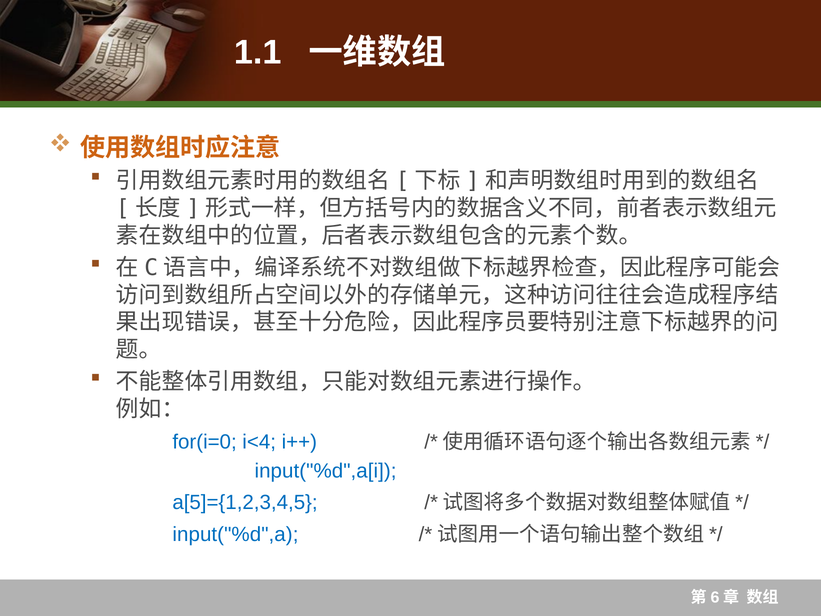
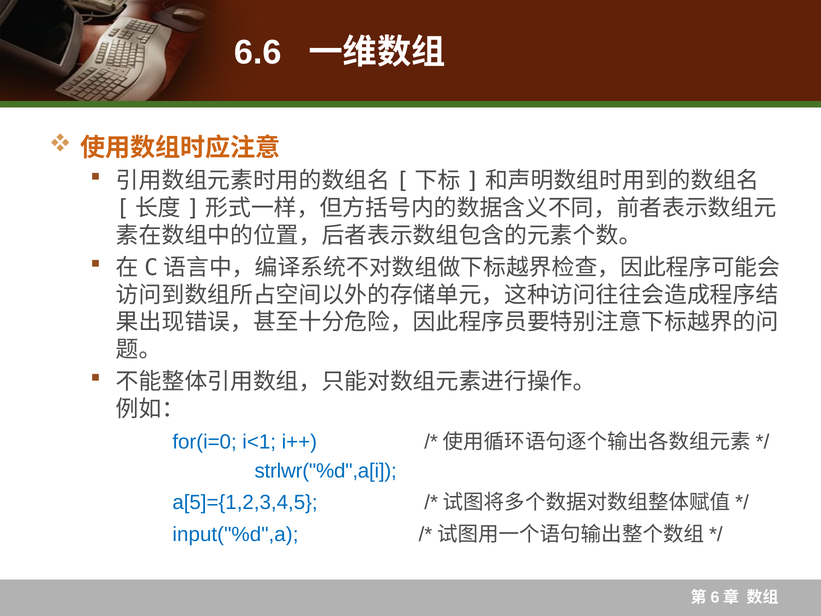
1.1: 1.1 -> 6.6 (258, 52)
i<4: i<4 -> i<1 (259, 442)
input("%d",a[i: input("%d",a[i -> strlwr("%d",a[i (326, 471)
